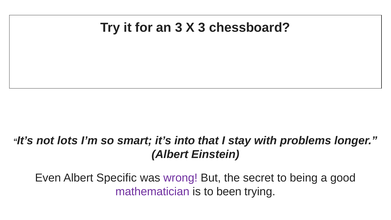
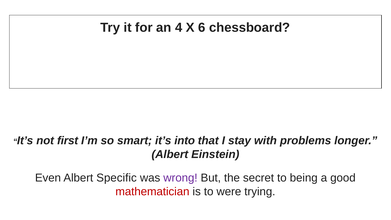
an 3: 3 -> 4 (179, 28)
X 3: 3 -> 6 (202, 28)
lots: lots -> first (68, 141)
mathematician colour: purple -> red (152, 192)
been: been -> were (229, 192)
